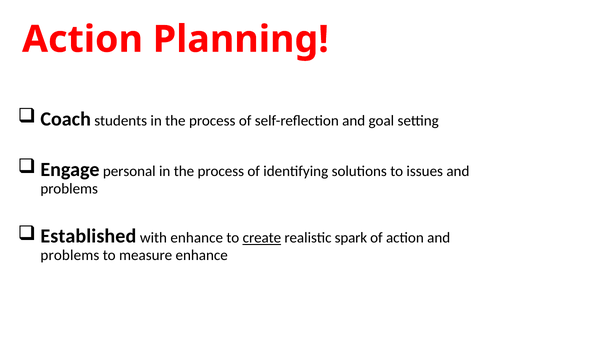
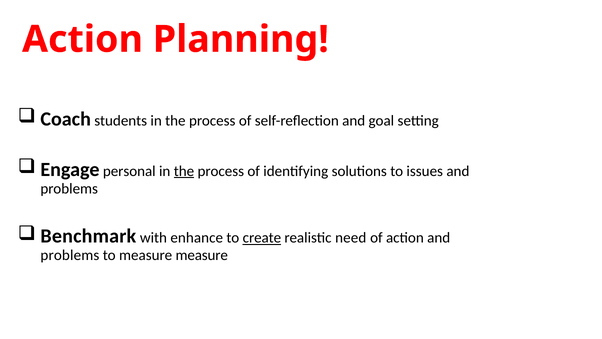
the underline: none -> present (184, 171)
Established: Established -> Benchmark (88, 236)
spark: spark -> need (351, 238)
measure enhance: enhance -> measure (202, 255)
